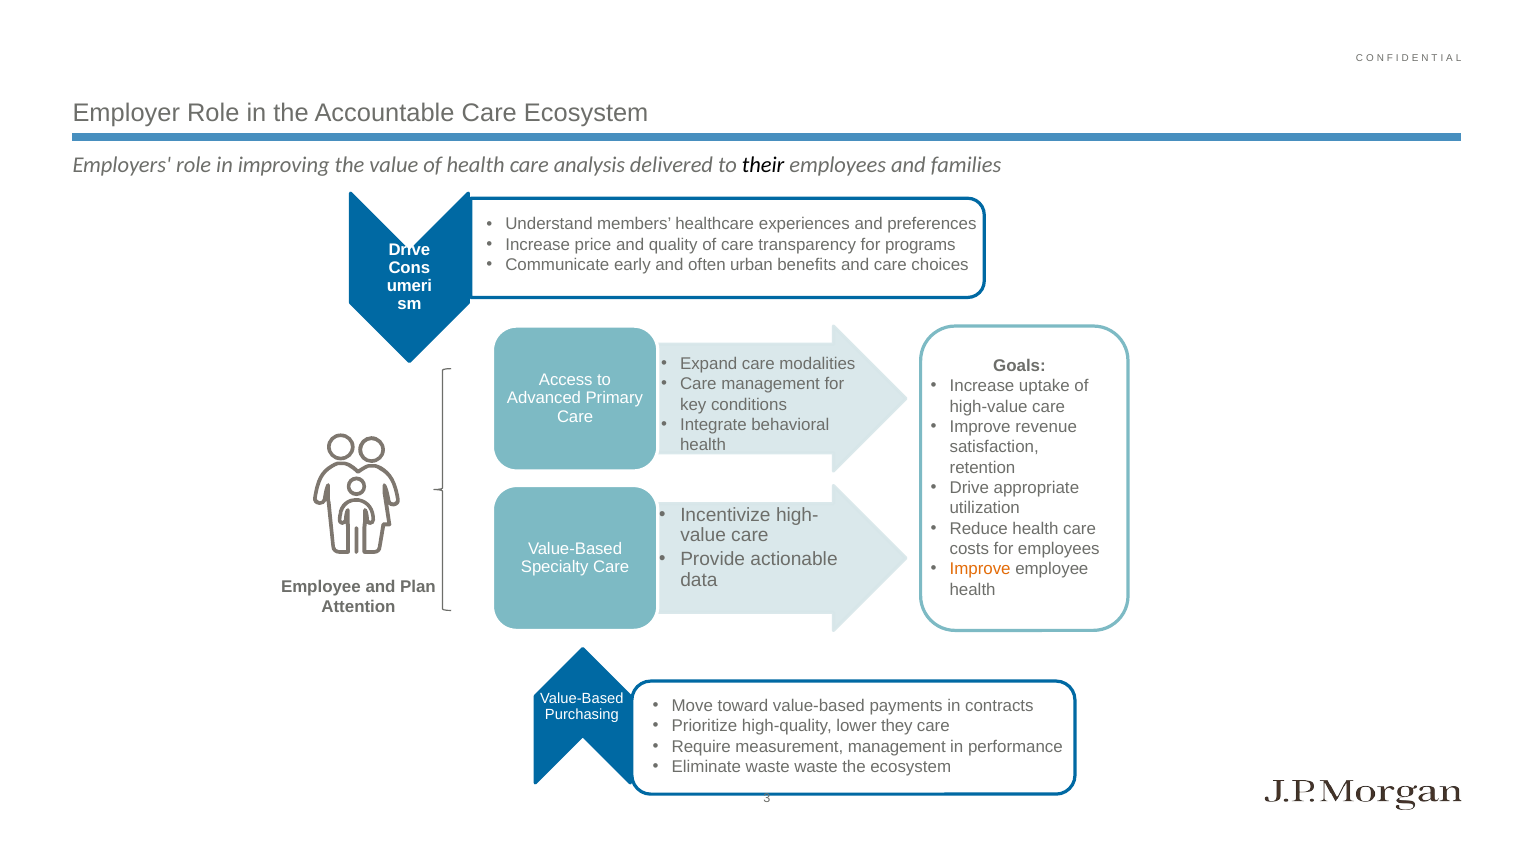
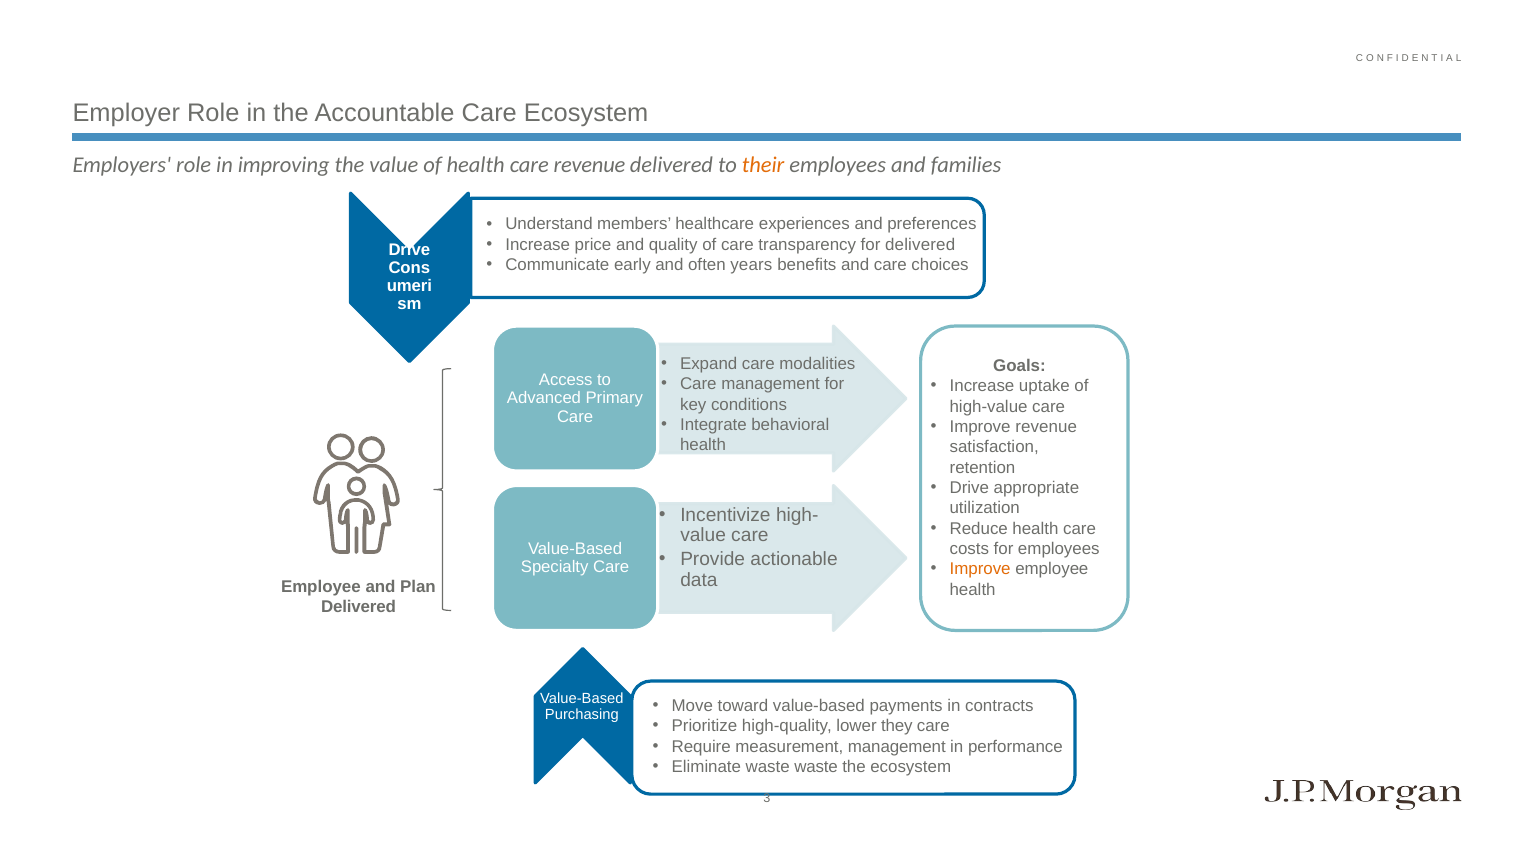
care analysis: analysis -> revenue (589, 165)
their colour: black -> orange (763, 165)
for programs: programs -> delivered (920, 245)
urban: urban -> years (751, 265)
Attention: Attention -> Delivered (359, 607)
